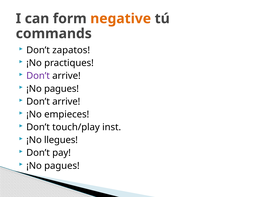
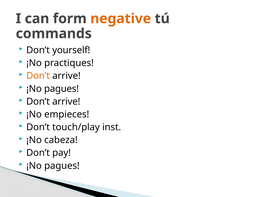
zapatos: zapatos -> yourself (71, 50)
Don’t colour: purple -> orange (38, 76)
llegues: llegues -> cabeza (61, 140)
